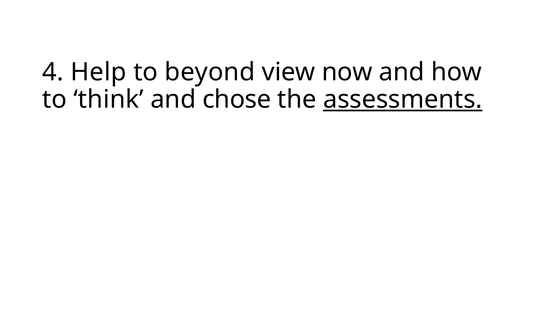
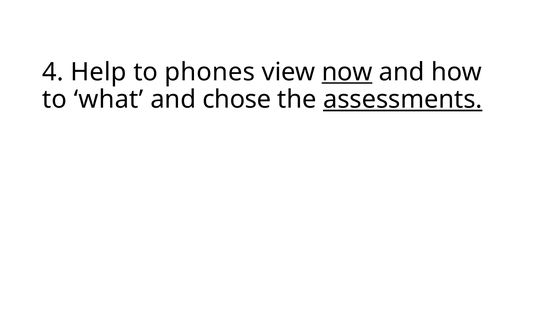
beyond: beyond -> phones (210, 72)
now underline: none -> present (347, 72)
think: think -> what (108, 100)
